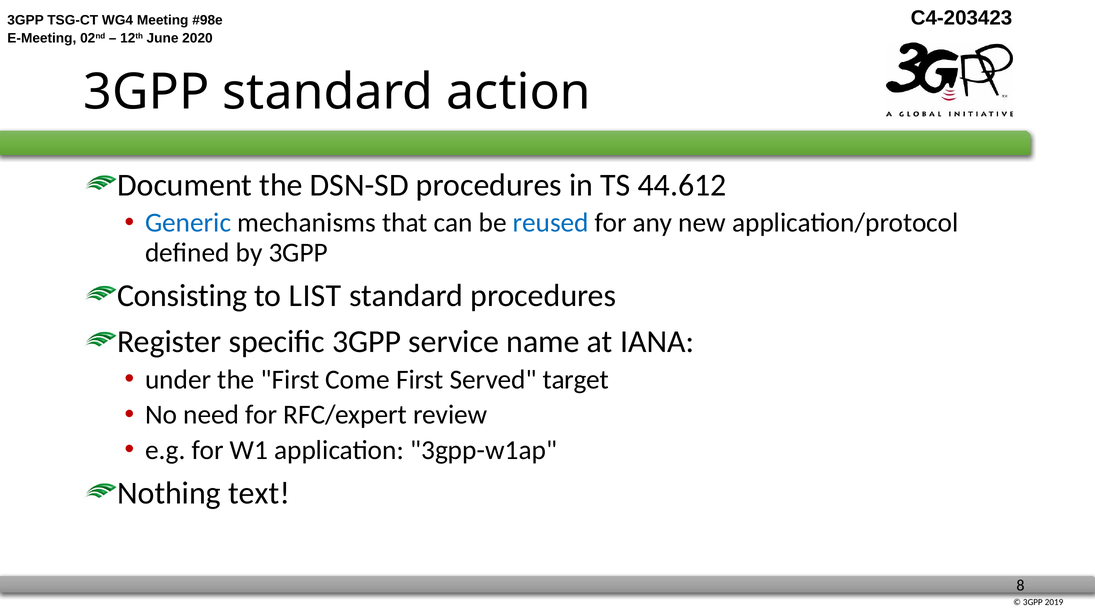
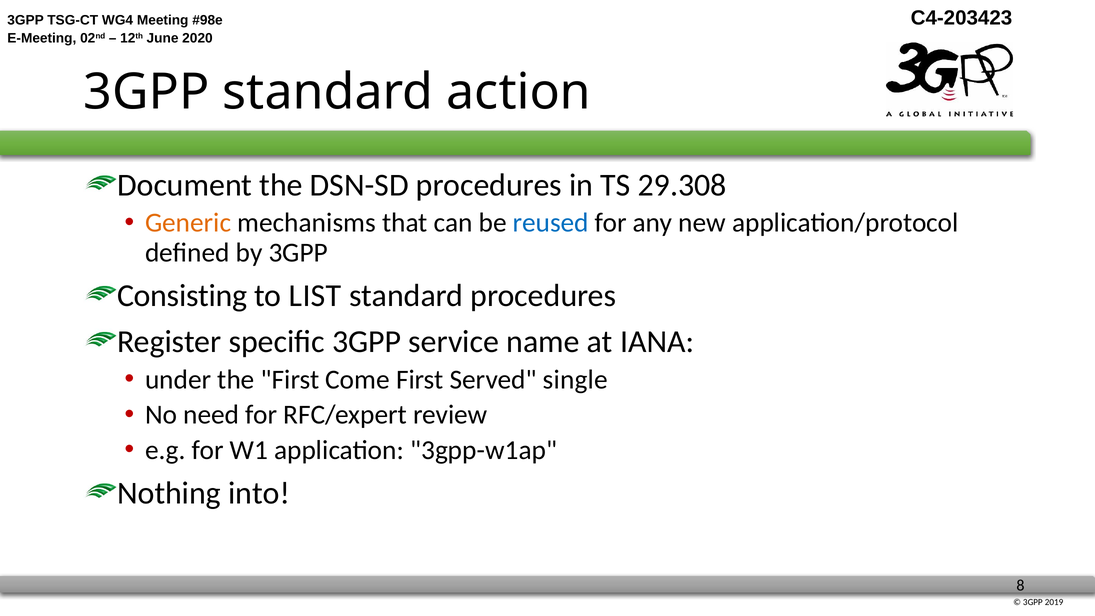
44.612: 44.612 -> 29.308 (682, 185)
Generic colour: blue -> orange (188, 223)
target: target -> single (576, 380)
text: text -> into (259, 493)
